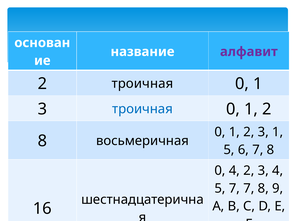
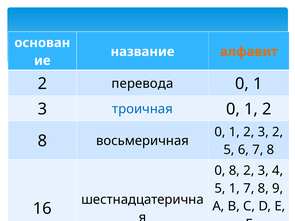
алфавит colour: purple -> orange (249, 52)
2 троичная: троичная -> перевода (142, 84)
3 1: 1 -> 2 (278, 132)
0 4: 4 -> 8 (234, 171)
5 7: 7 -> 1 (234, 189)
